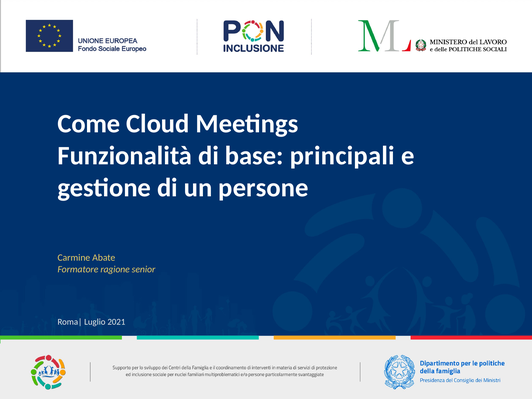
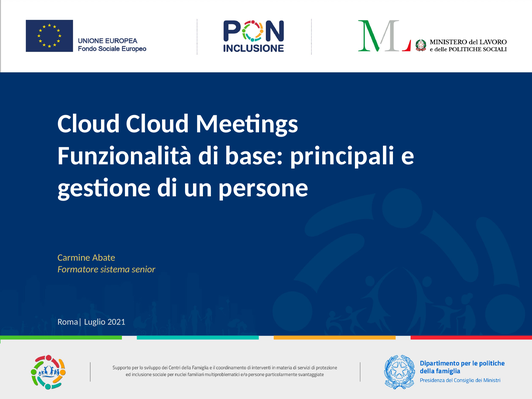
Come: Come -> Cloud (89, 124)
ragione: ragione -> sistema (115, 269)
